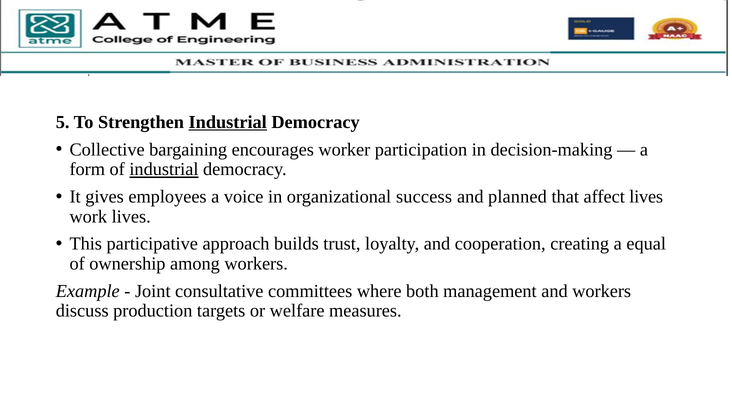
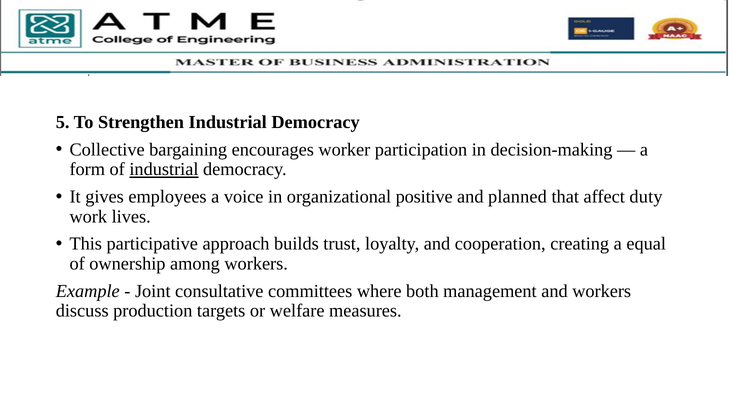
Industrial underline: present -> none (228, 122)
success: success -> positive (424, 197)
affect lives: lives -> duty (646, 197)
